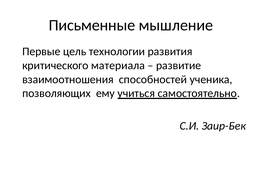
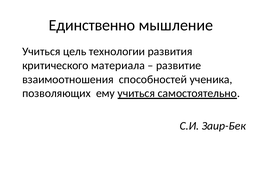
Письменные: Письменные -> Единственно (92, 25)
Первые: Первые -> Учиться (41, 52)
